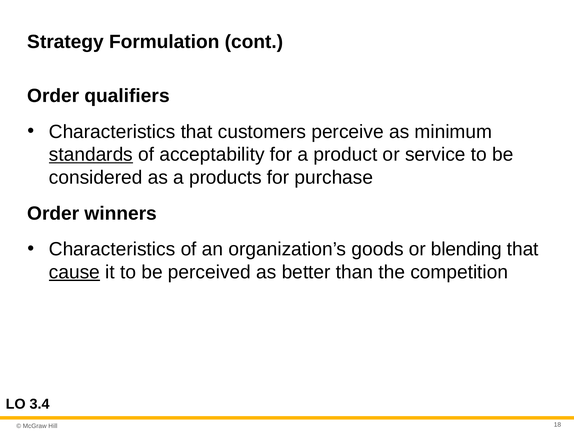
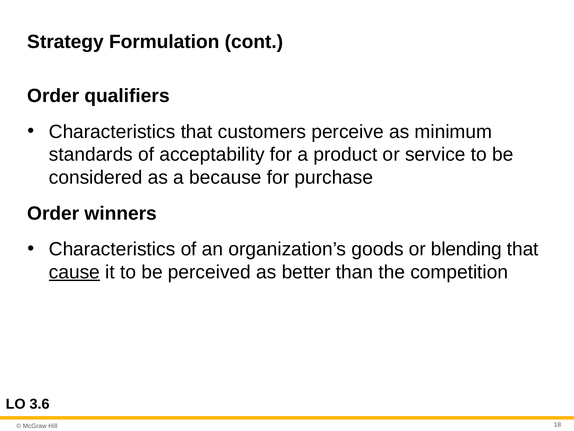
standards underline: present -> none (91, 154)
products: products -> because (225, 177)
3.4: 3.4 -> 3.6 (40, 404)
